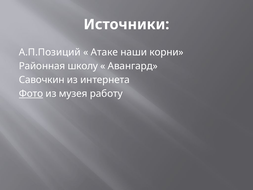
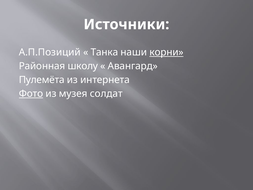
Атаке: Атаке -> Танка (104, 52)
корни underline: none -> present (166, 52)
Савочкин: Савочкин -> Пулемёта (42, 80)
работу: работу -> солдат (106, 93)
